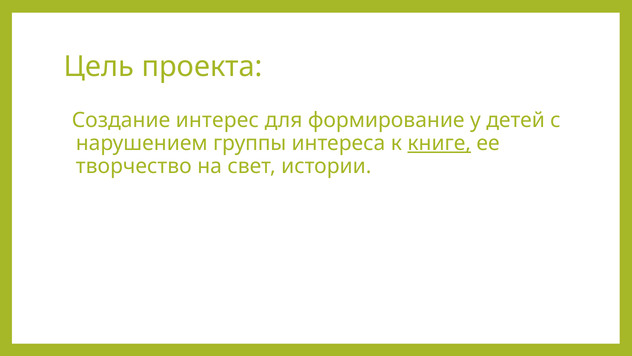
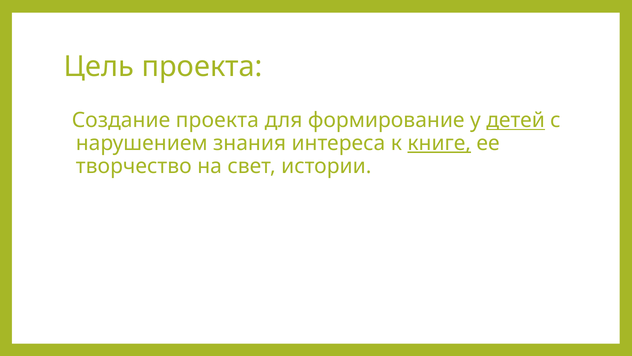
Создание интерес: интерес -> проекта (217, 120)
детей underline: none -> present (516, 120)
группы: группы -> знания (250, 143)
